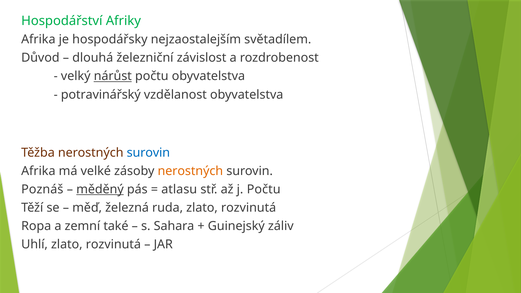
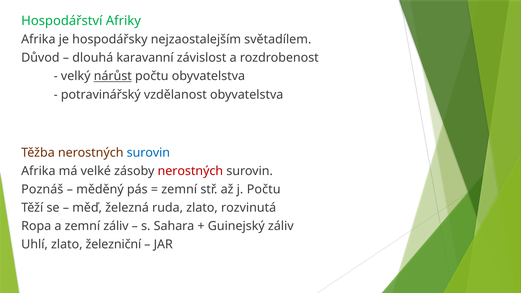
železniční: železniční -> karavanní (145, 58)
nerostných colour: orange -> red (190, 171)
měděný underline: present -> none (100, 189)
atlasu: atlasu -> zemní (179, 189)
zemní také: také -> záliv (116, 226)
Uhlí zlato rozvinutá: rozvinutá -> železniční (113, 244)
